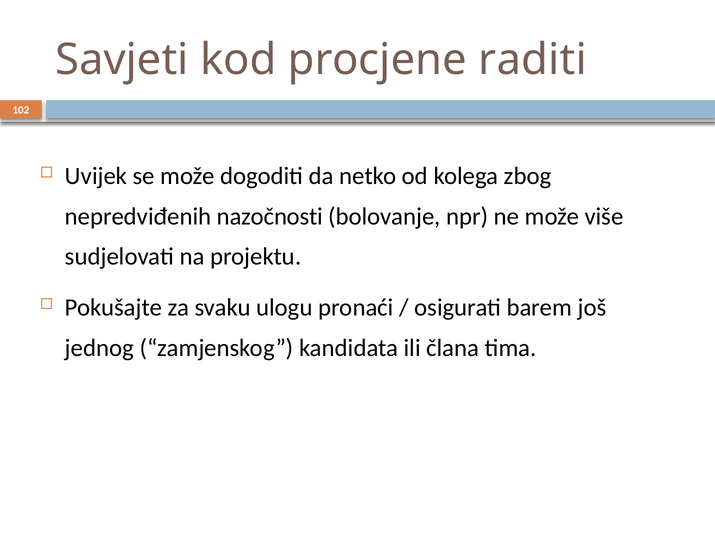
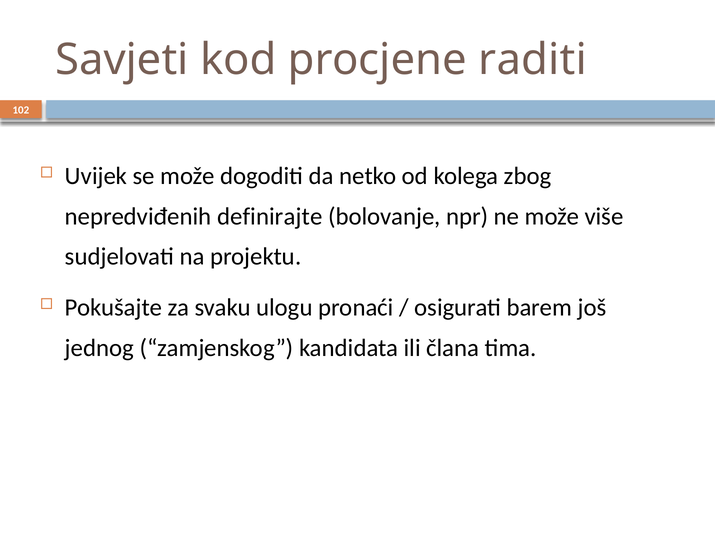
nazočnosti: nazočnosti -> definirajte (270, 216)
